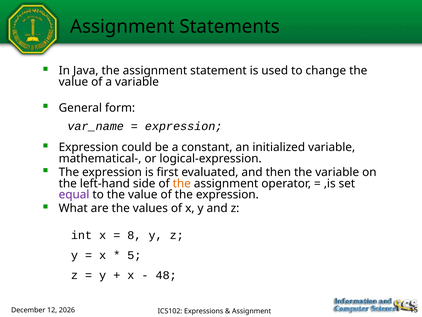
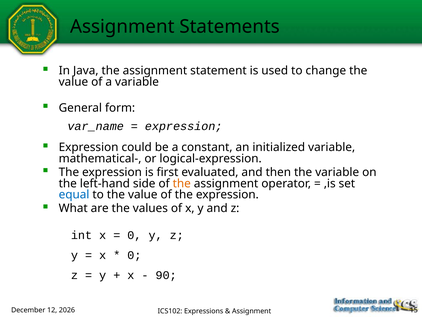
equal colour: purple -> blue (74, 194)
8: 8 -> 0 (134, 235)
5: 5 -> 0 (134, 255)
48: 48 -> 90 (166, 275)
